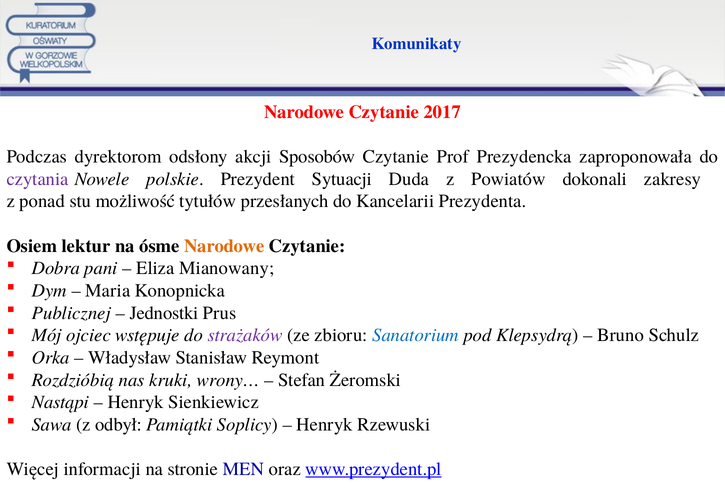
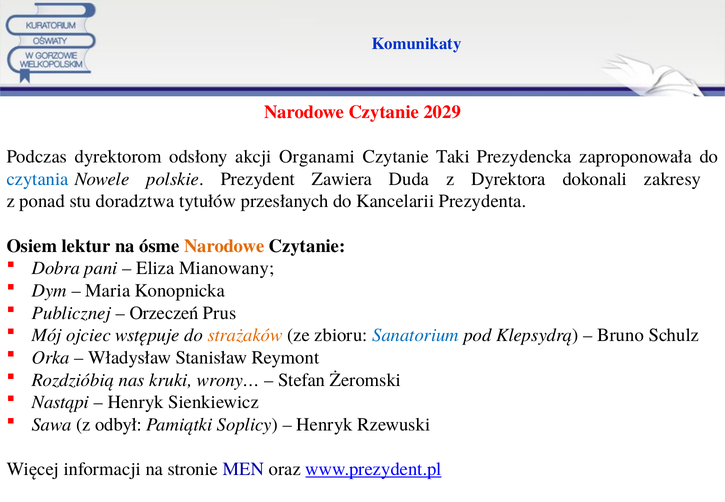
2017: 2017 -> 2029 (442, 112)
Sposobów: Sposobów -> Organami (317, 157)
Prof: Prof -> Taki (453, 157)
czytania colour: purple -> blue (38, 179)
Sytuacji: Sytuacji -> Zawiera (342, 179)
Powiatów: Powiatów -> Dyrektora (508, 179)
możliwość: możliwość -> doradztwa (135, 201)
Jednostki: Jednostki -> Orzeczeń (164, 313)
strażaków colour: purple -> orange (245, 335)
